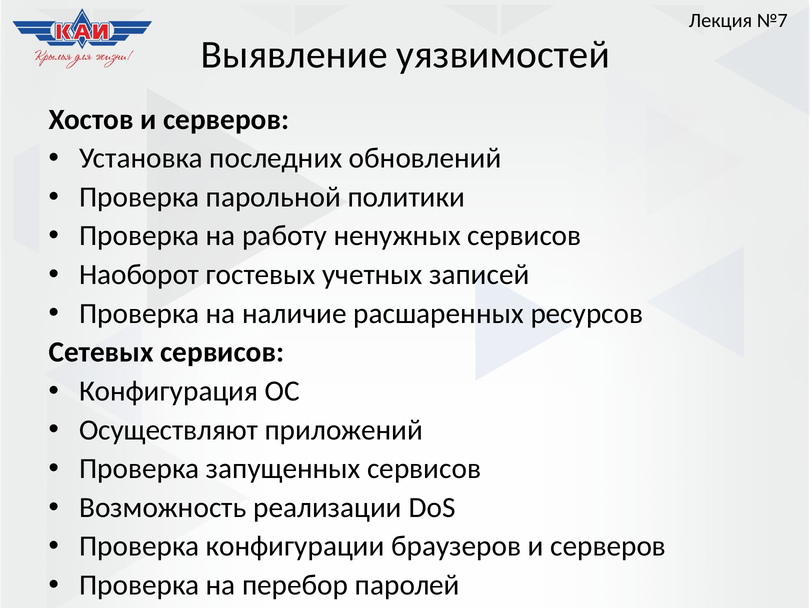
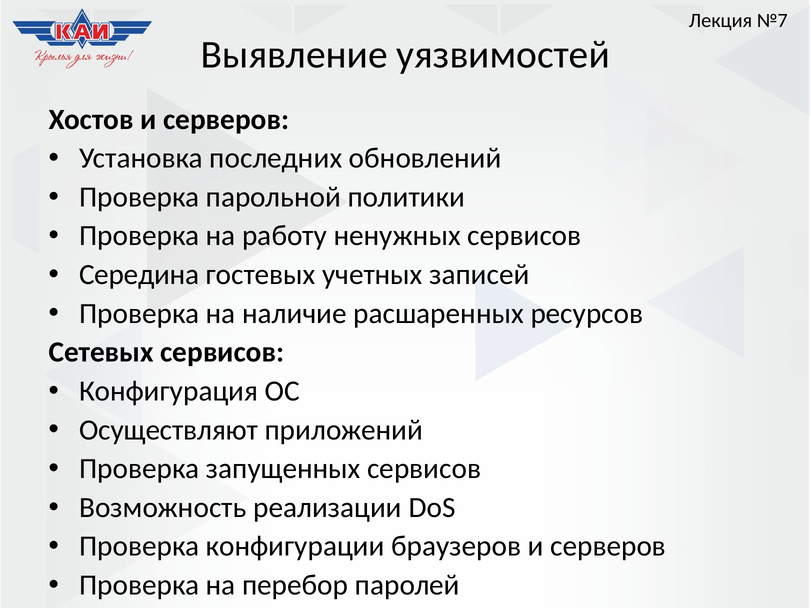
Наоборот: Наоборот -> Середина (139, 275)
